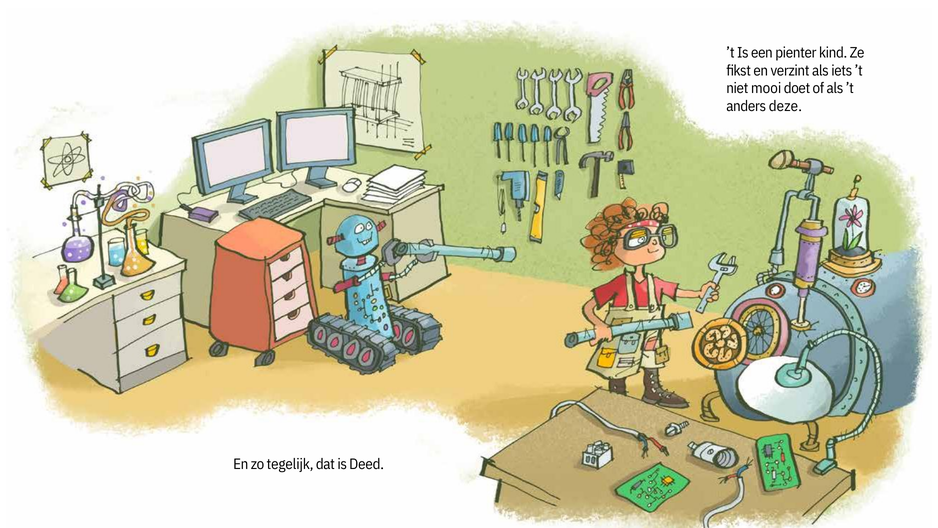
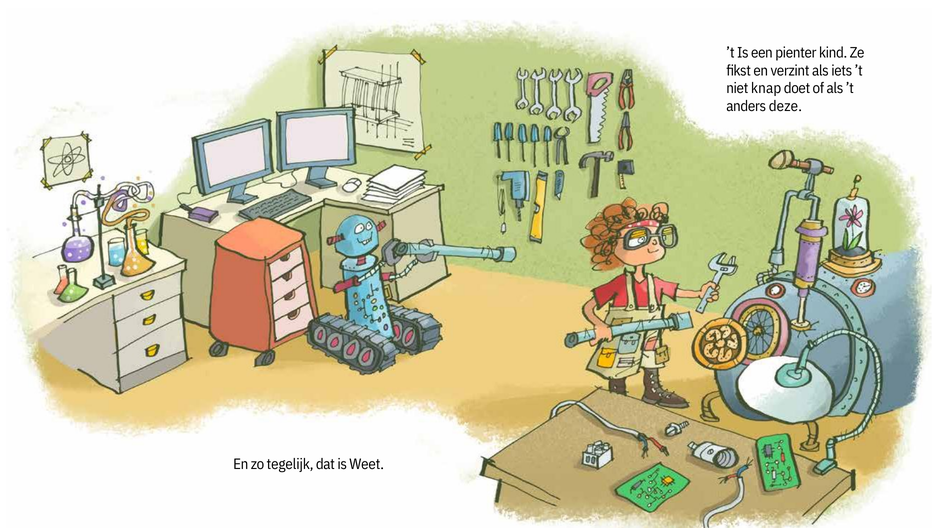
mooi: mooi -> knap (766, 88)
Deed: Deed -> Weet (367, 464)
